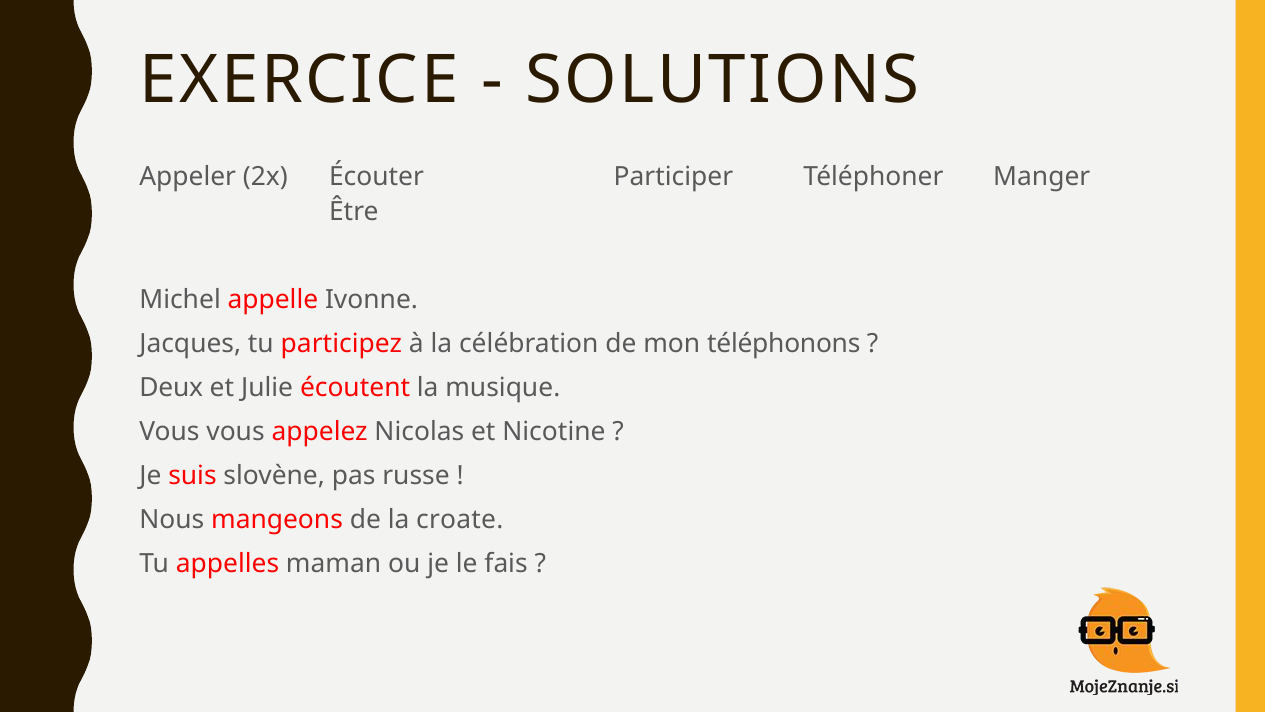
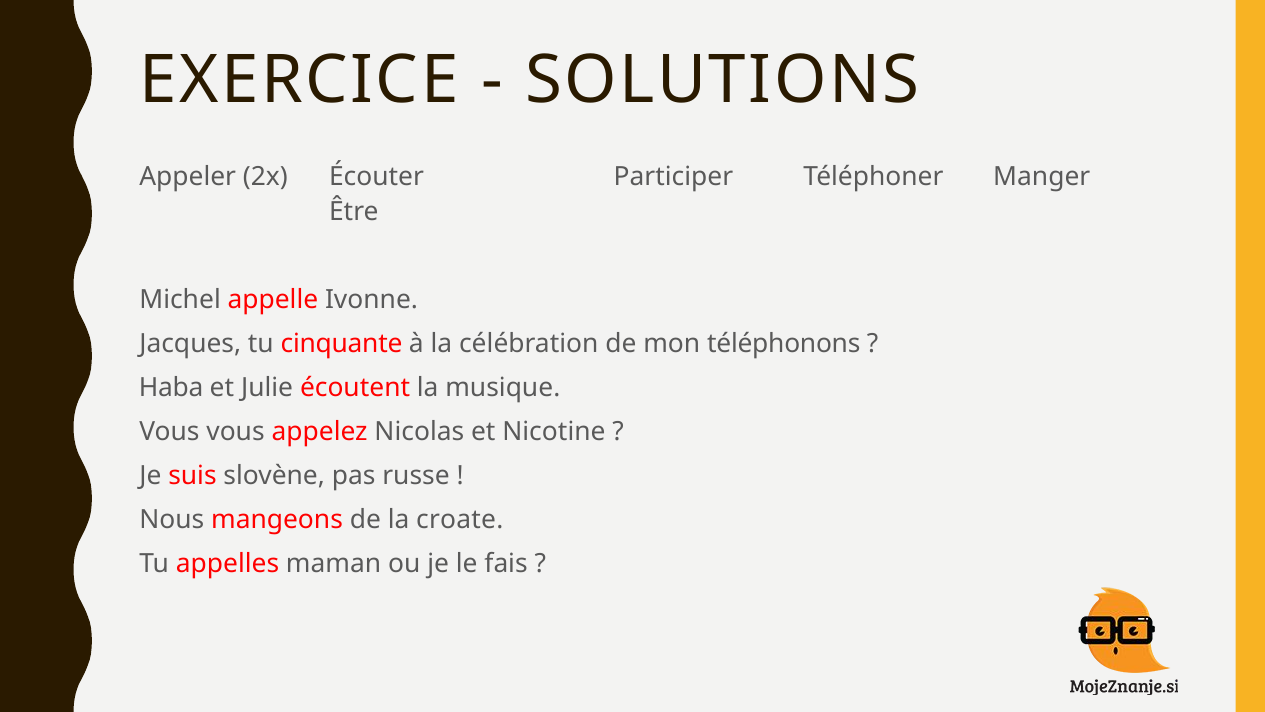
participez: participez -> cinquante (342, 344)
Deux: Deux -> Haba (171, 388)
